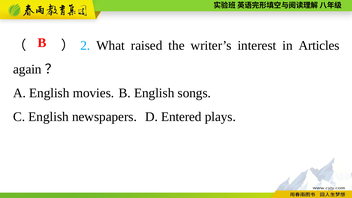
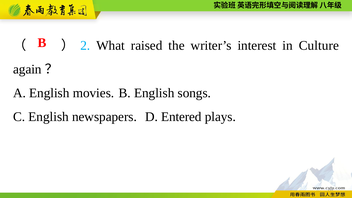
Articles: Articles -> Culture (319, 45)
